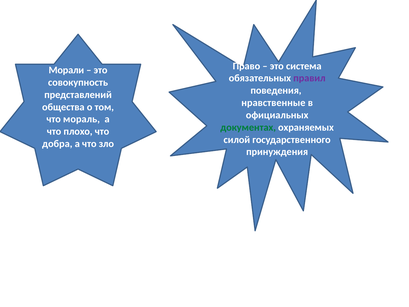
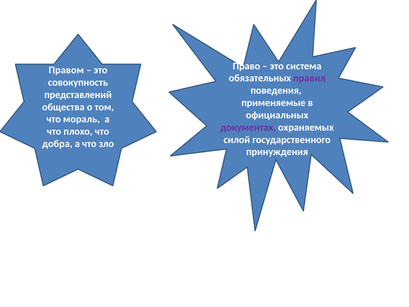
Морали: Морали -> Правом (66, 70)
нравственные: нравственные -> применяемые (273, 103)
документах colour: green -> purple (248, 127)
